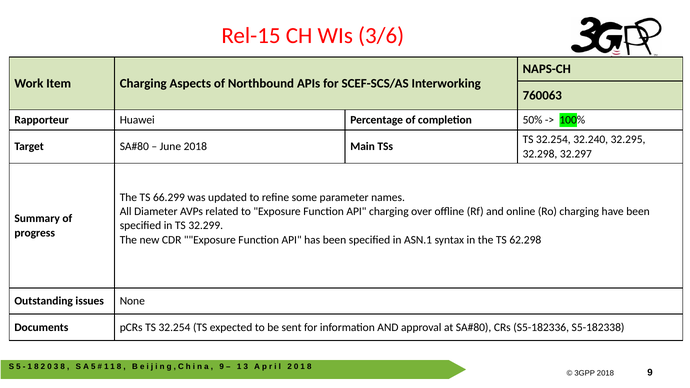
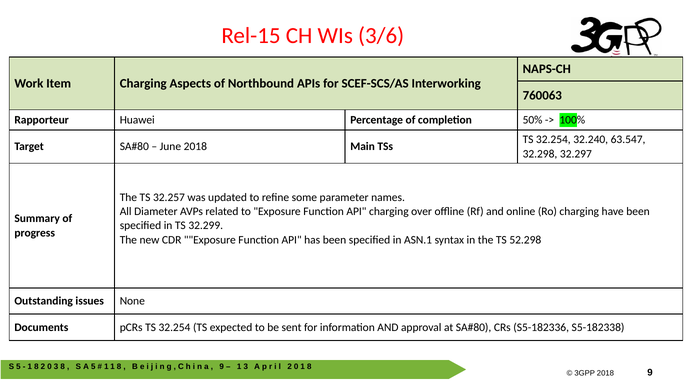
32.295: 32.295 -> 63.547 (628, 140)
66.299: 66.299 -> 32.257 (169, 198)
62.298: 62.298 -> 52.298 (525, 240)
